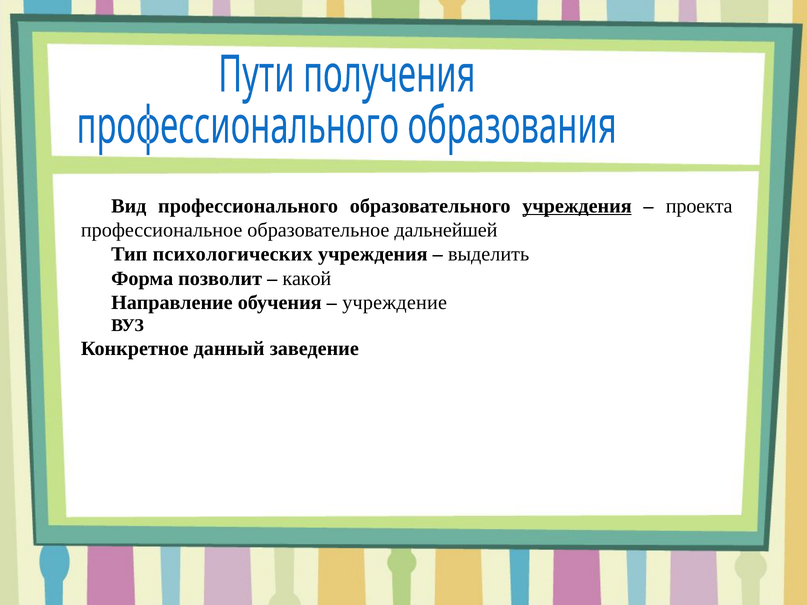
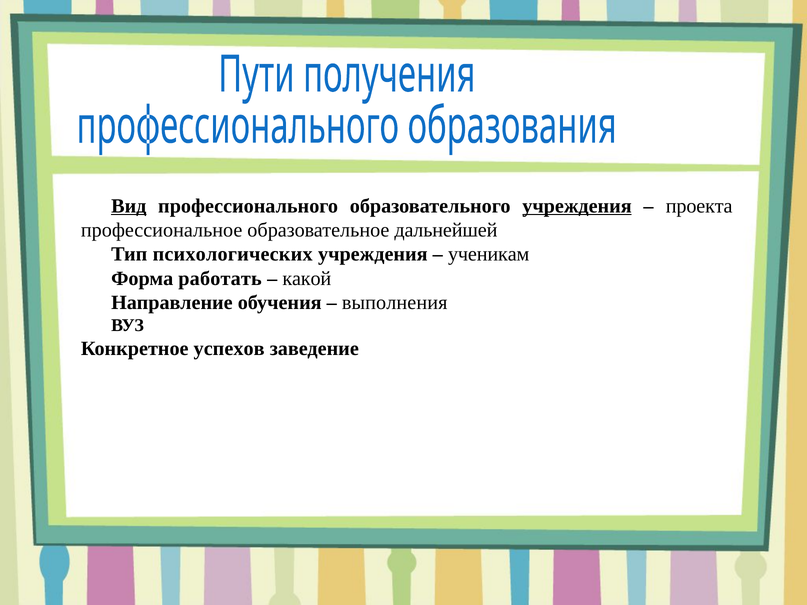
Вид underline: none -> present (129, 206)
выделить: выделить -> ученикам (489, 254)
позволит: позволит -> работать (220, 279)
учреждение: учреждение -> выполнения (395, 303)
данный: данный -> успехов (229, 349)
